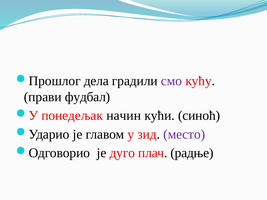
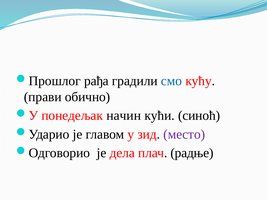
дела: дела -> рађа (96, 81)
смо colour: purple -> blue (171, 81)
фудбал: фудбал -> обично (88, 97)
дуго: дуго -> дела (122, 153)
